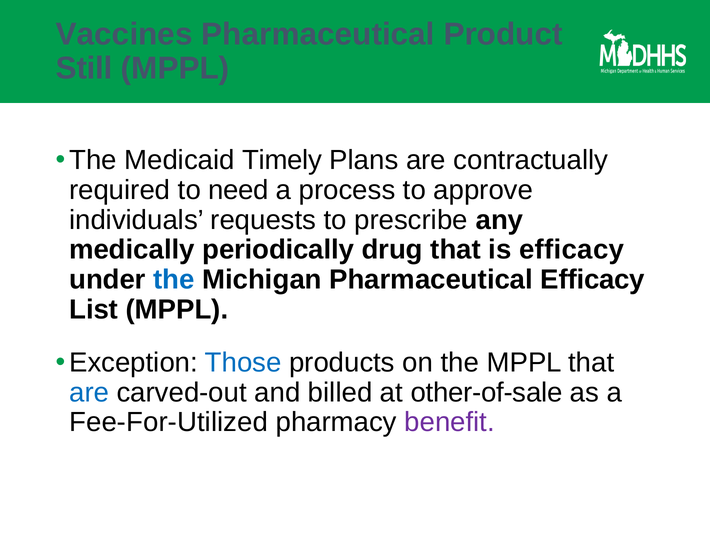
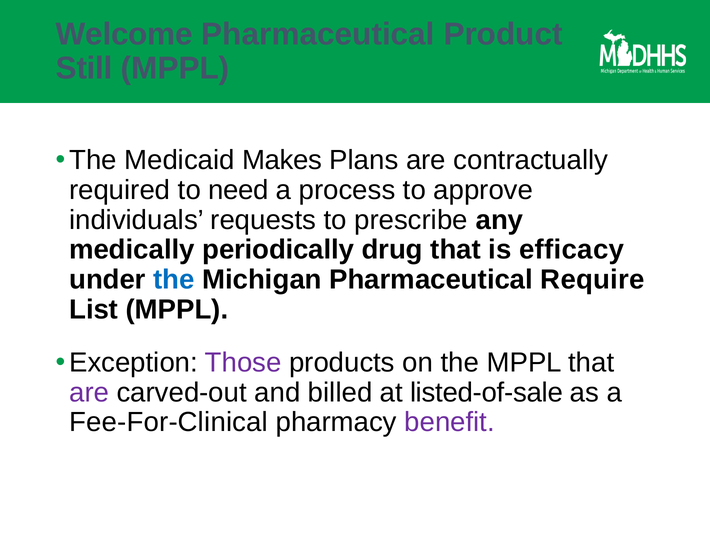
Vaccines: Vaccines -> Welcome (124, 34)
Timely: Timely -> Makes (282, 160)
Pharmaceutical Efficacy: Efficacy -> Require (592, 279)
Those colour: blue -> purple (243, 362)
are colour: blue -> purple (89, 392)
other-of-sale: other-of-sale -> listed-of-sale (486, 392)
Fee-For-Utilized: Fee-For-Utilized -> Fee-For-Clinical (169, 422)
